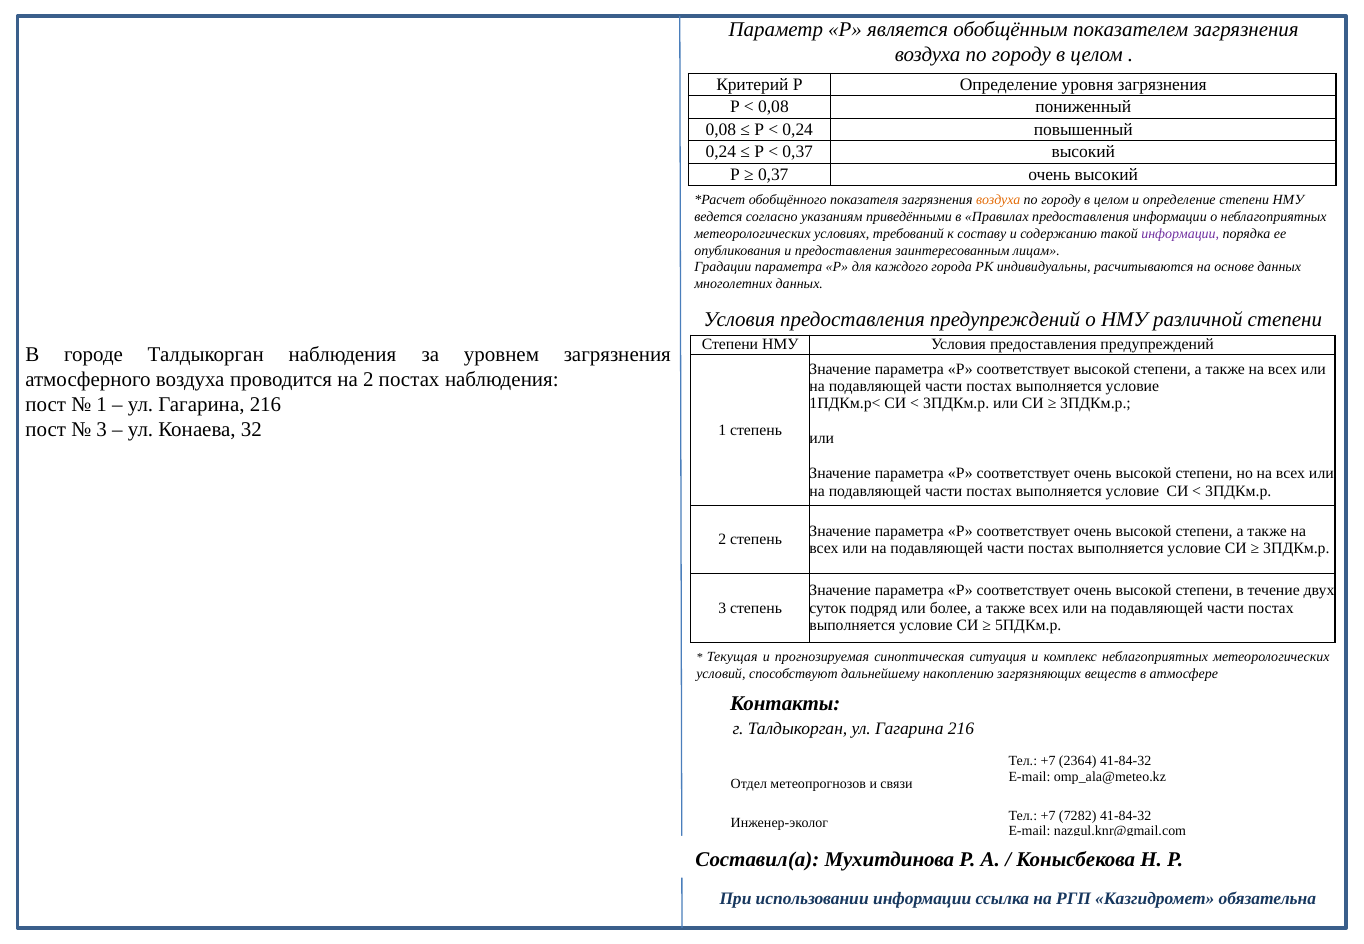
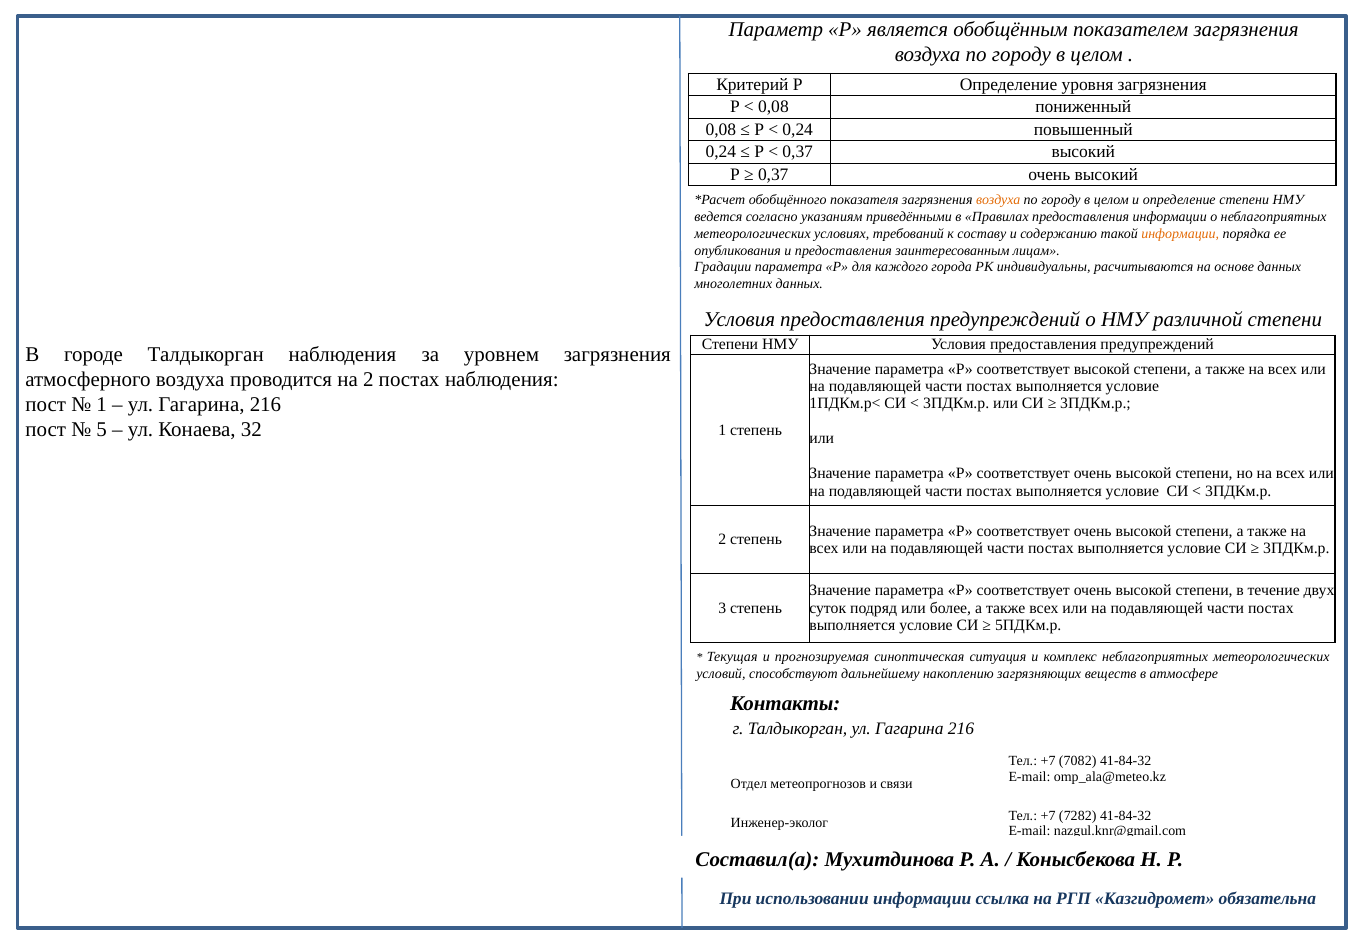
информации colour: purple -> orange (1180, 234)
3: 3 -> 5 (102, 430)
2364: 2364 -> 7082 (1078, 761)
